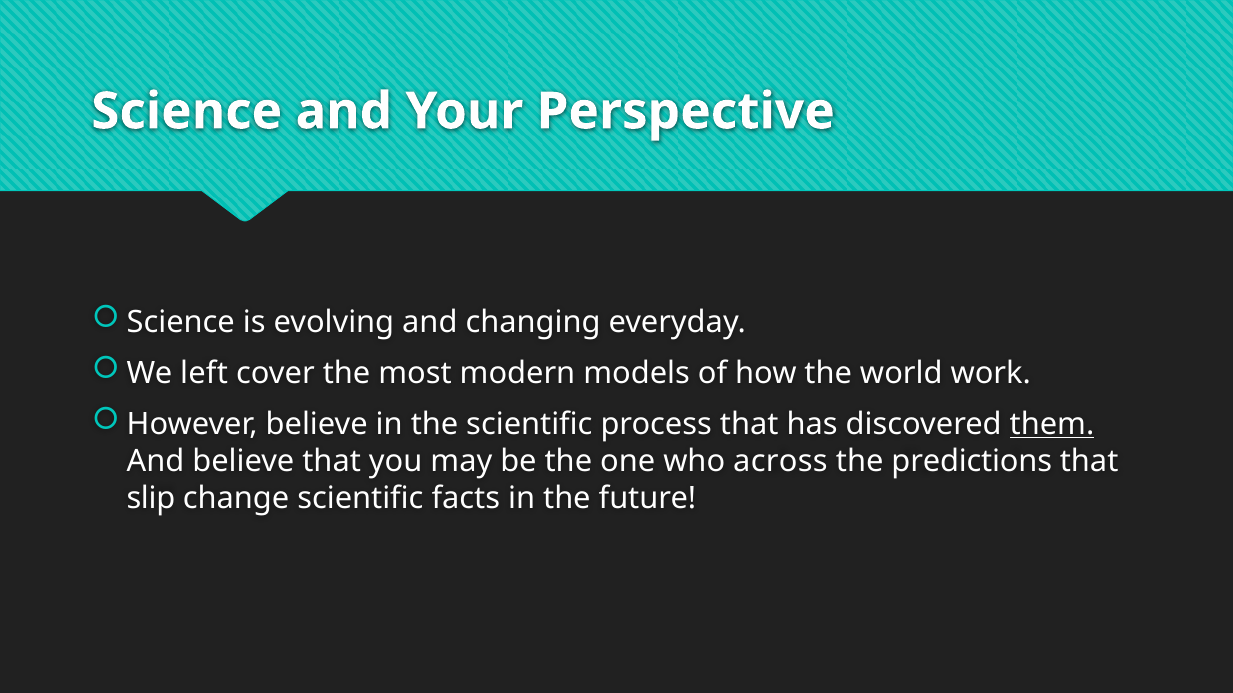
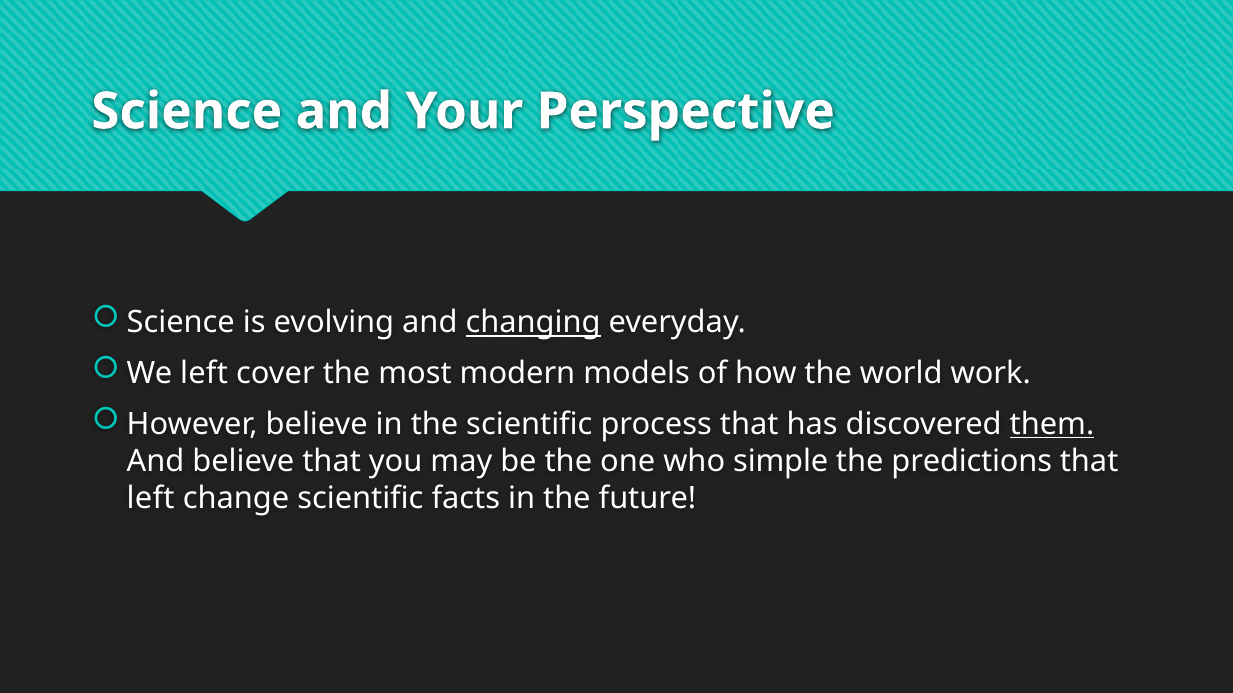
changing underline: none -> present (533, 323)
across: across -> simple (781, 462)
slip: slip -> left (151, 499)
